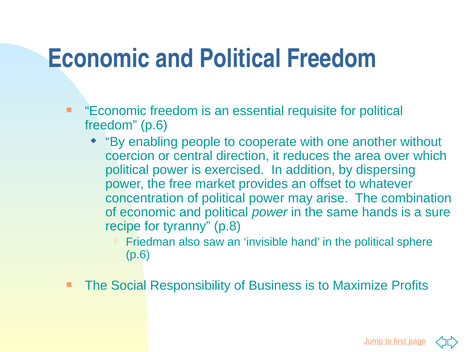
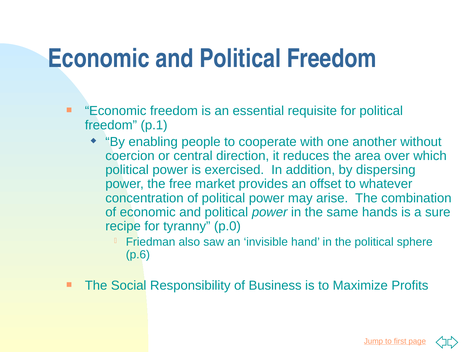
freedom p.6: p.6 -> p.1 (154, 125)
p.8: p.8 -> p.0 (227, 226)
